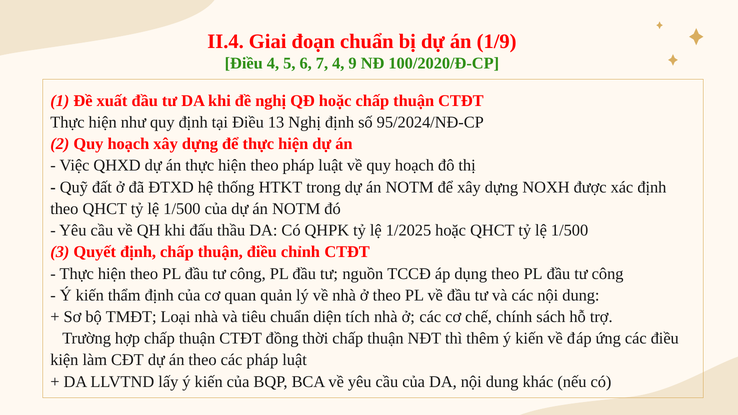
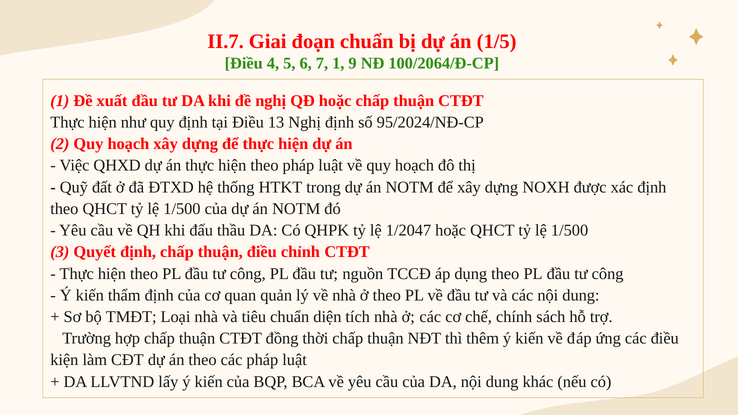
II.4: II.4 -> II.7 (226, 42)
1/9: 1/9 -> 1/5 (497, 42)
7 4: 4 -> 1 (338, 63)
100/2020/Đ-CP: 100/2020/Đ-CP -> 100/2064/Đ-CP (444, 63)
1/2025: 1/2025 -> 1/2047 (409, 230)
